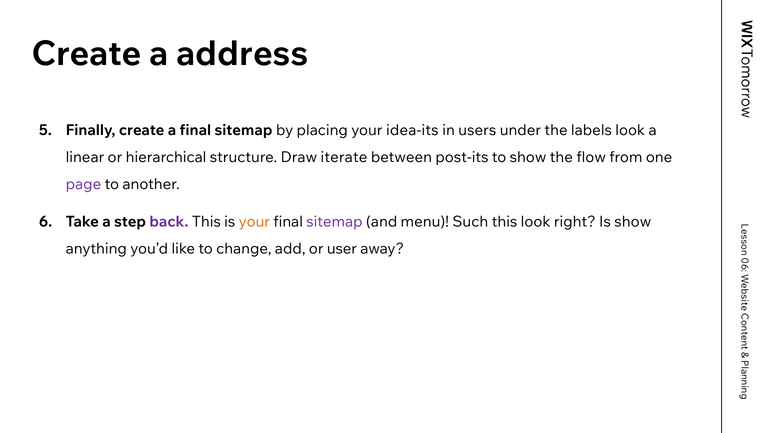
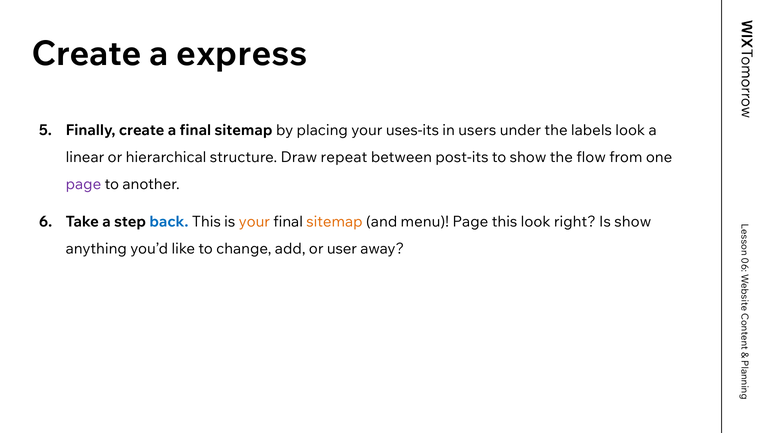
address: address -> express (242, 54)
idea-its: idea-its -> uses-its (412, 131)
iterate: iterate -> repeat (344, 157)
back colour: purple -> blue (169, 222)
sitemap colour: purple -> orange (334, 222)
menu Such: Such -> Page (470, 222)
